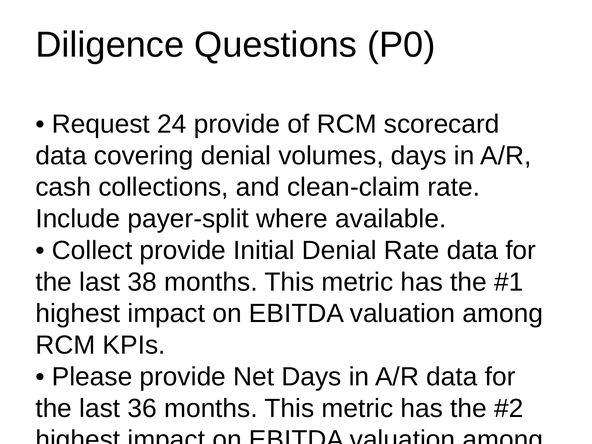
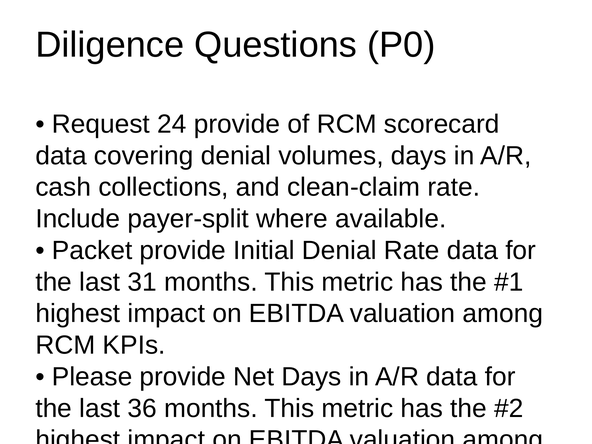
Collect: Collect -> Packet (92, 250)
38: 38 -> 31 (142, 282)
